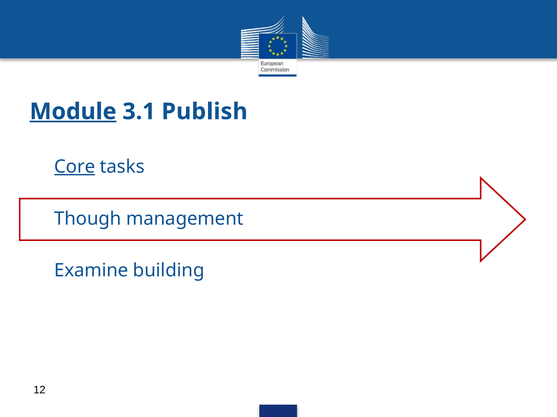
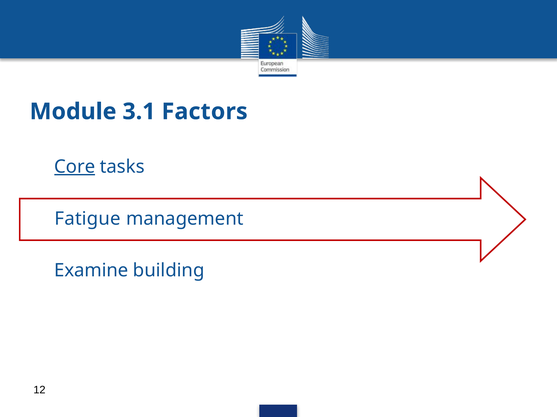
Module underline: present -> none (73, 112)
Publish: Publish -> Factors (205, 112)
Though: Though -> Fatigue (88, 219)
